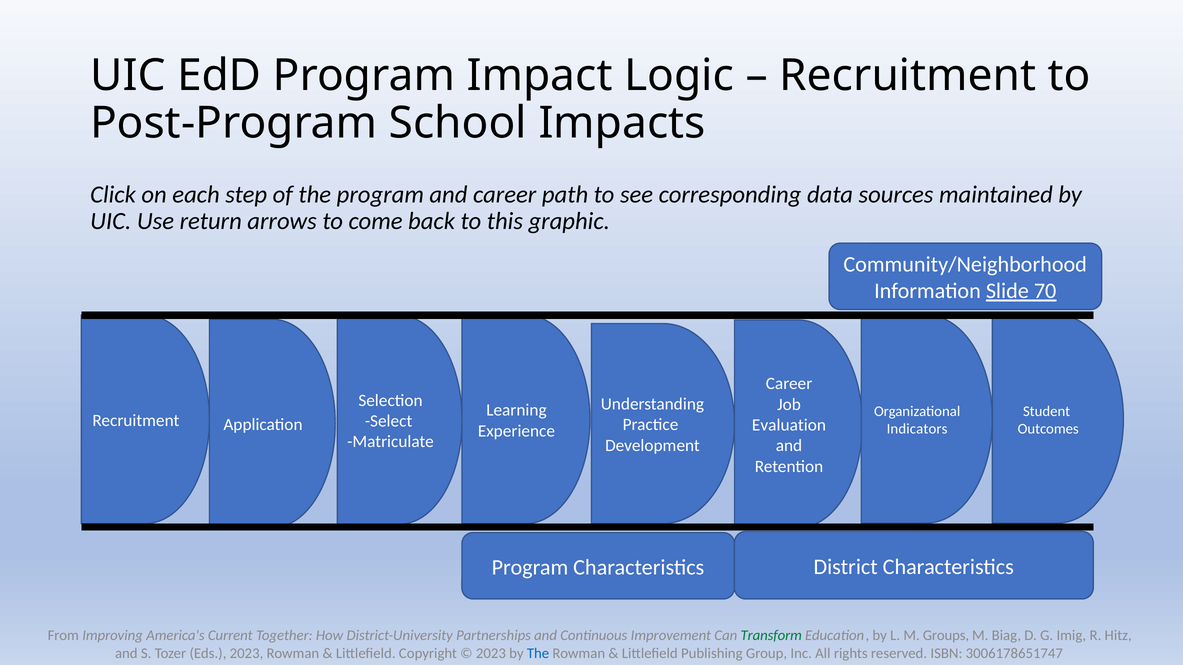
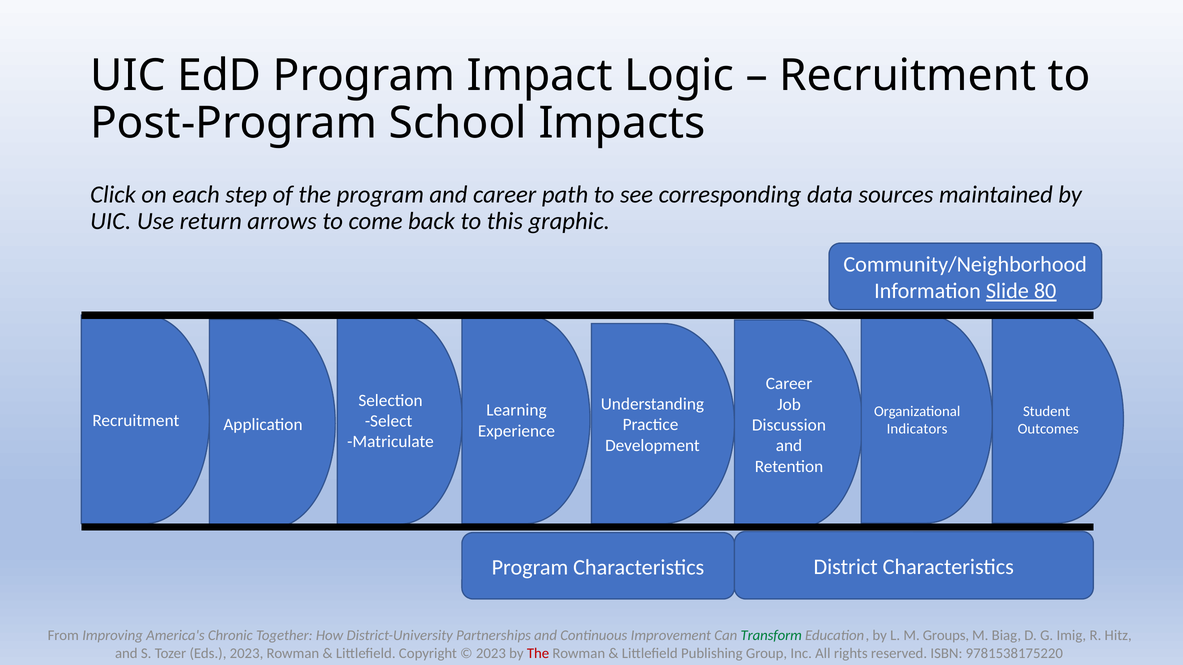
70: 70 -> 80 (1045, 291)
Evaluation: Evaluation -> Discussion (789, 425)
Current: Current -> Chronic (230, 636)
The colour: blue -> red (538, 654)
3006178651747: 3006178651747 -> 9781538175220 (1014, 654)
